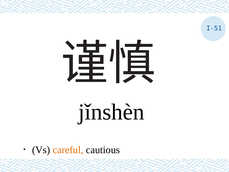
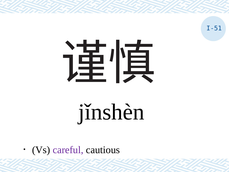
careful colour: orange -> purple (68, 150)
